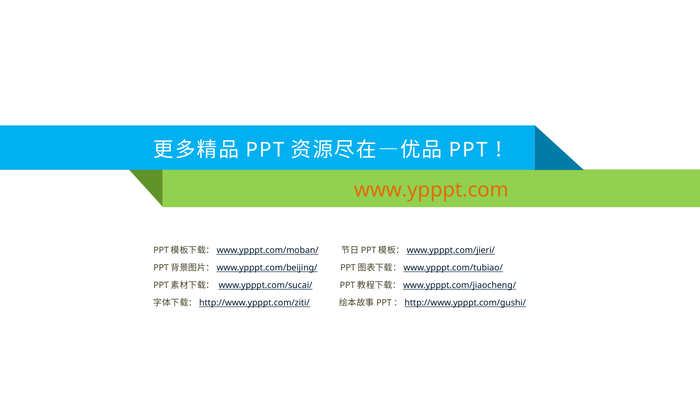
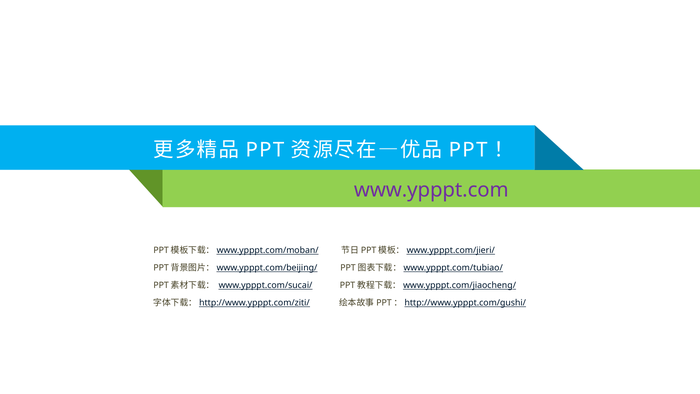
www.ypppt.com colour: orange -> purple (431, 190)
